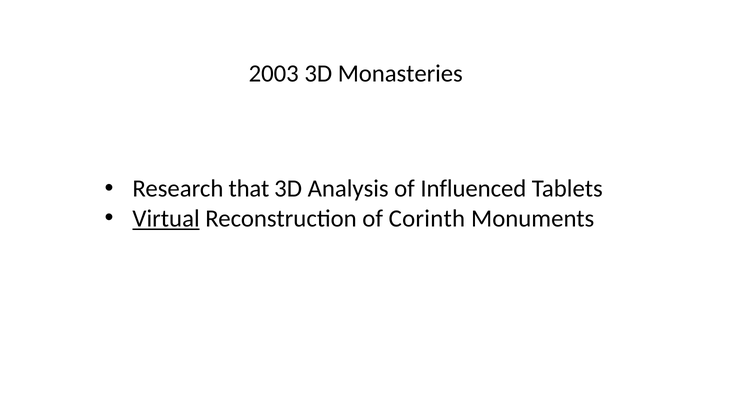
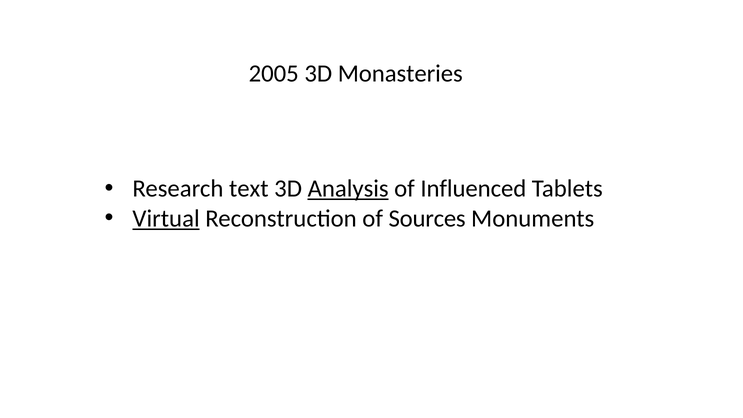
2003: 2003 -> 2005 (274, 74)
that: that -> text (249, 189)
Analysis underline: none -> present (348, 189)
Corinth: Corinth -> Sources (427, 218)
